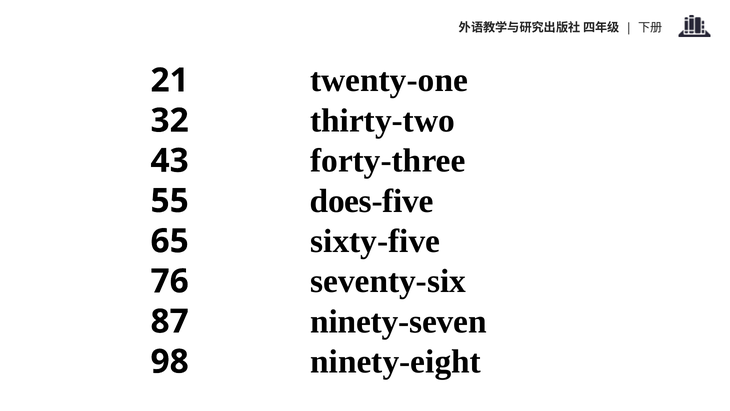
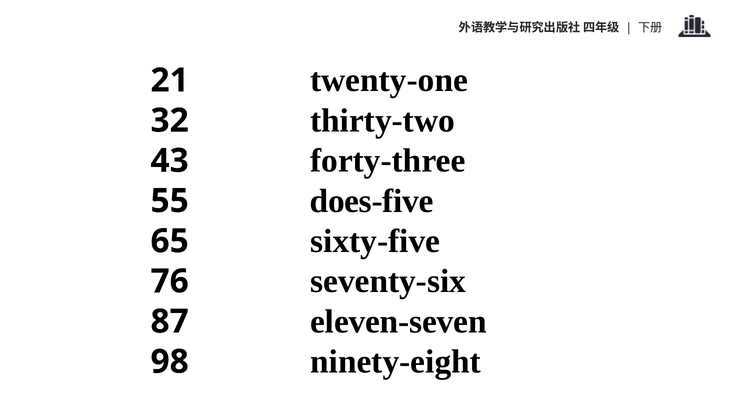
ninety-seven: ninety-seven -> eleven-seven (398, 321)
